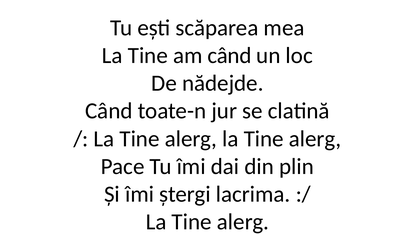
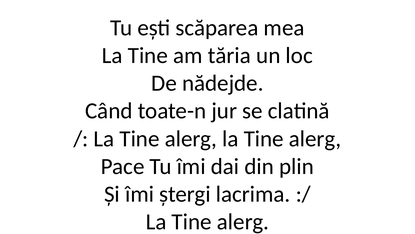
am când: când -> tăria (229, 55)
